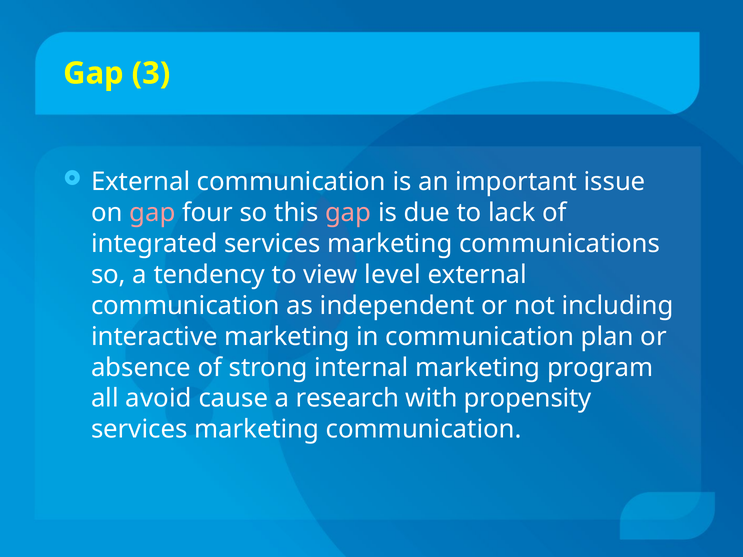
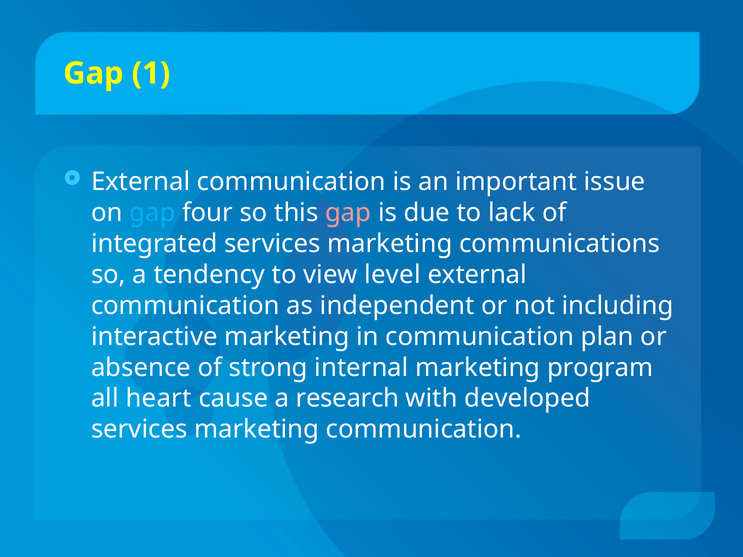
3: 3 -> 1 (151, 73)
gap colour: pink -> light blue (152, 213)
avoid: avoid -> heart (159, 399)
propensity: propensity -> developed (527, 399)
